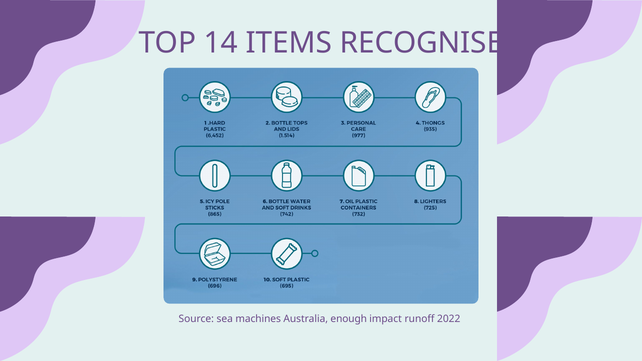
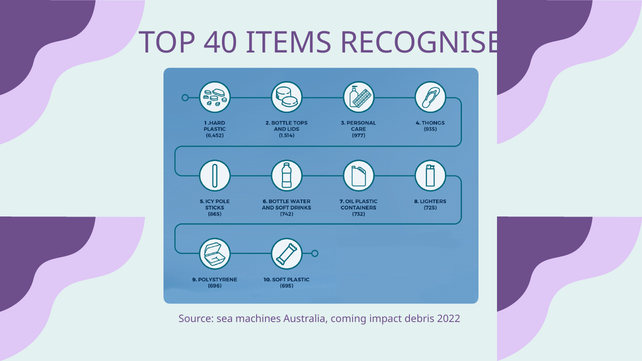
14: 14 -> 40 (221, 43)
enough: enough -> coming (349, 319)
runoff: runoff -> debris (419, 319)
